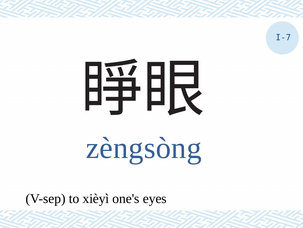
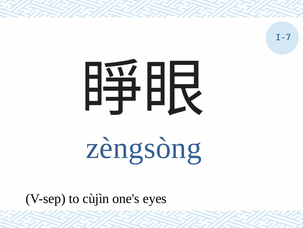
xièyì: xièyì -> cùjìn (96, 198)
